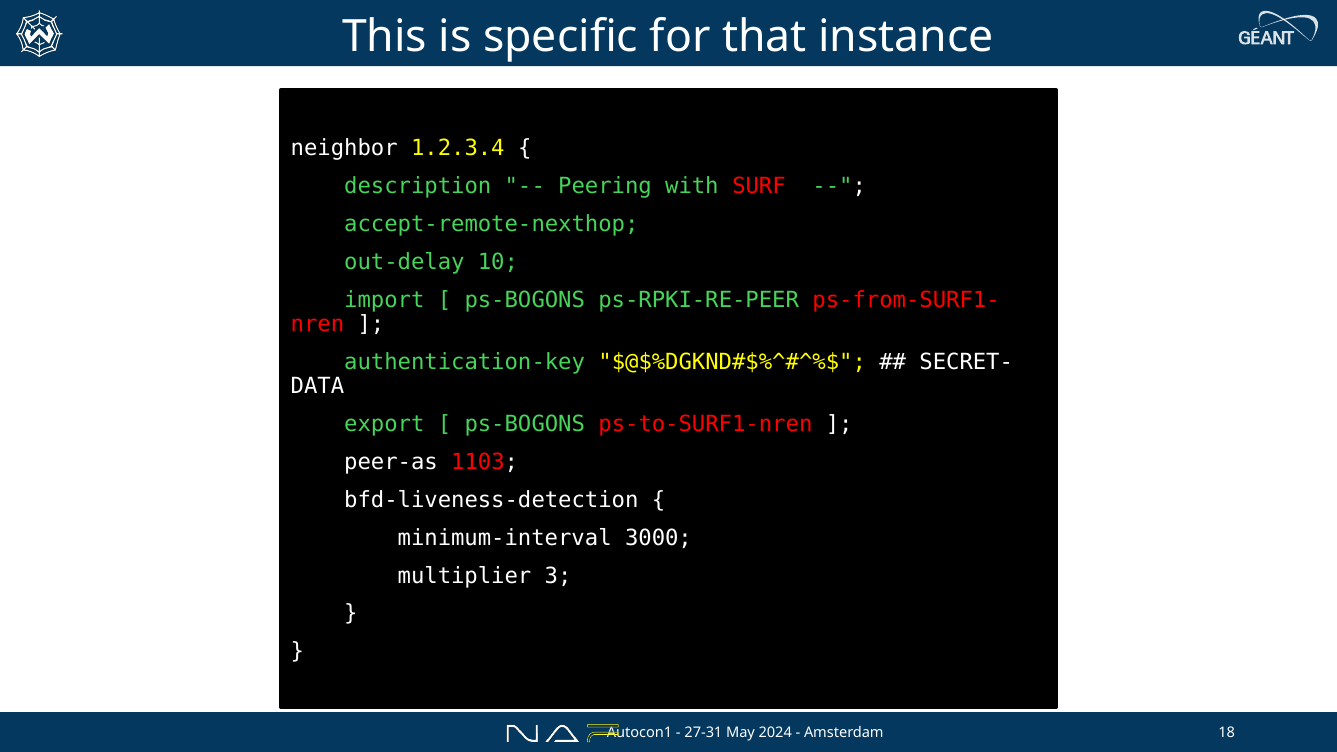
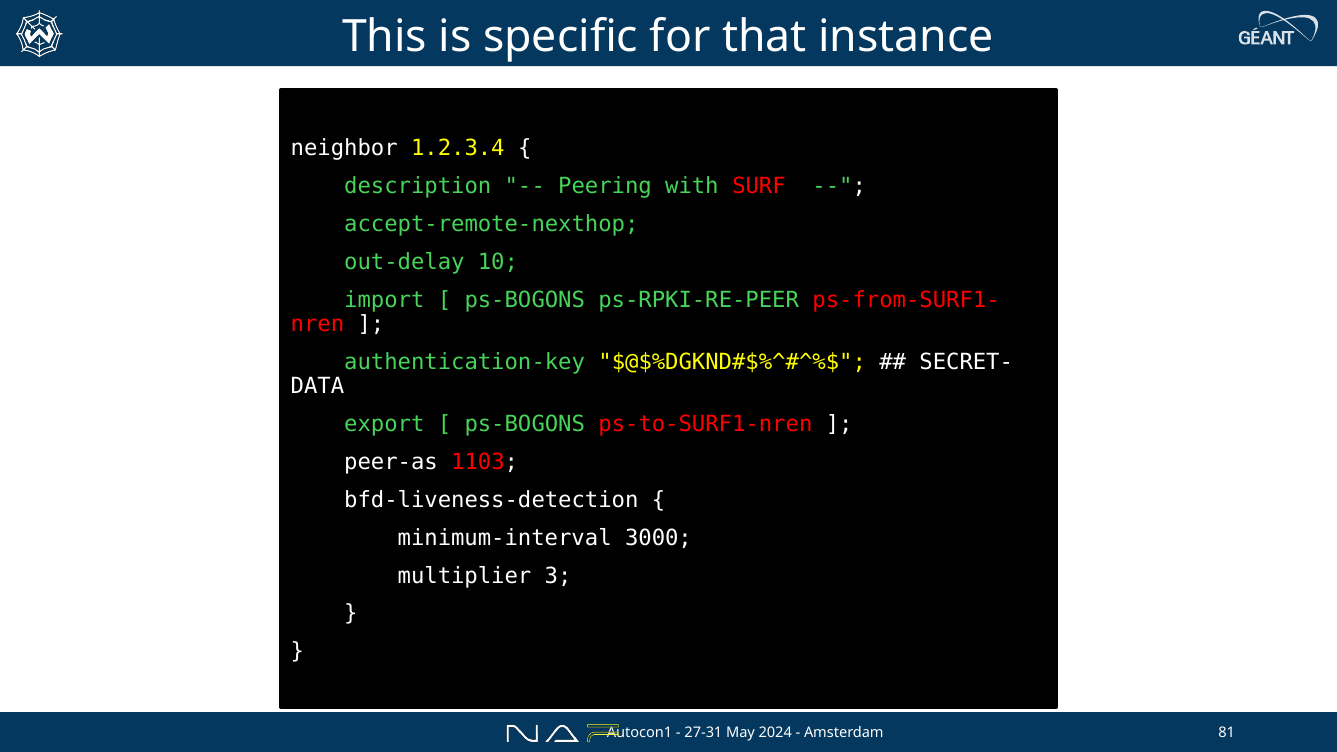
18: 18 -> 81 (1227, 733)
